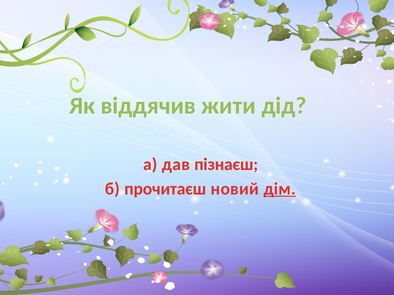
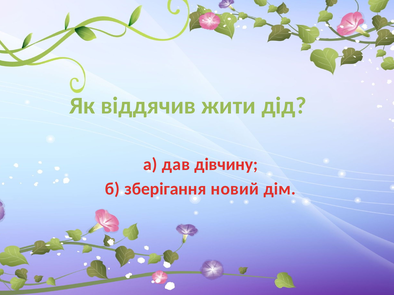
пізнаєш: пізнаєш -> дівчину (226, 165)
прочитаєш: прочитаєш -> зберігання (165, 189)
дім underline: present -> none (280, 189)
